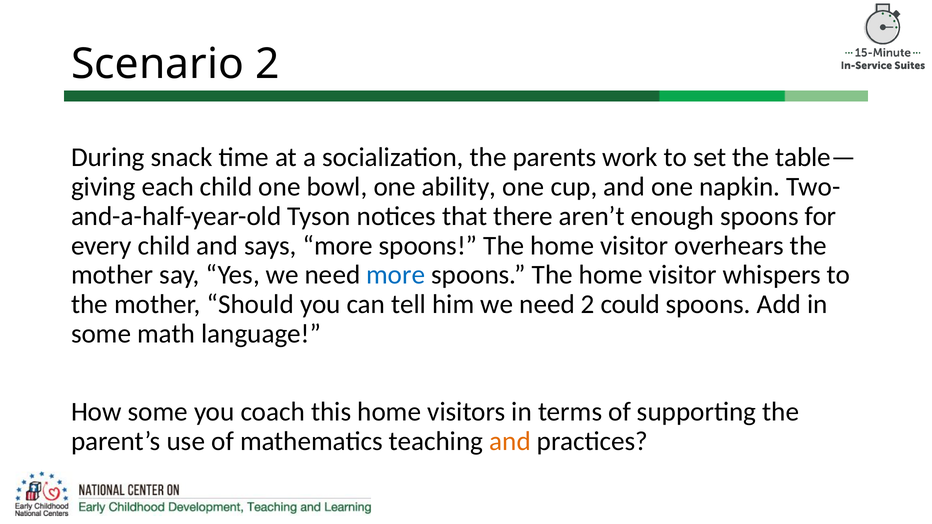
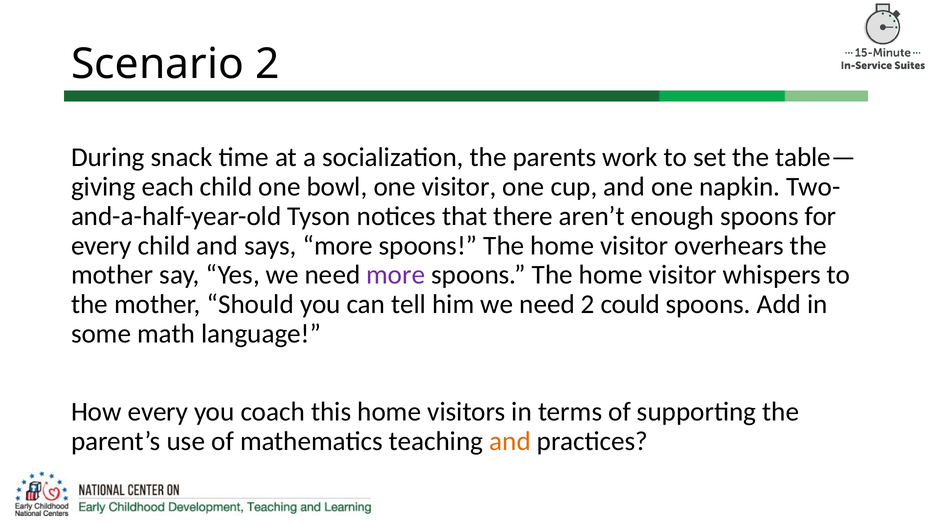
one ability: ability -> visitor (459, 187)
more colour: blue -> purple (396, 275)
How some: some -> every (158, 412)
